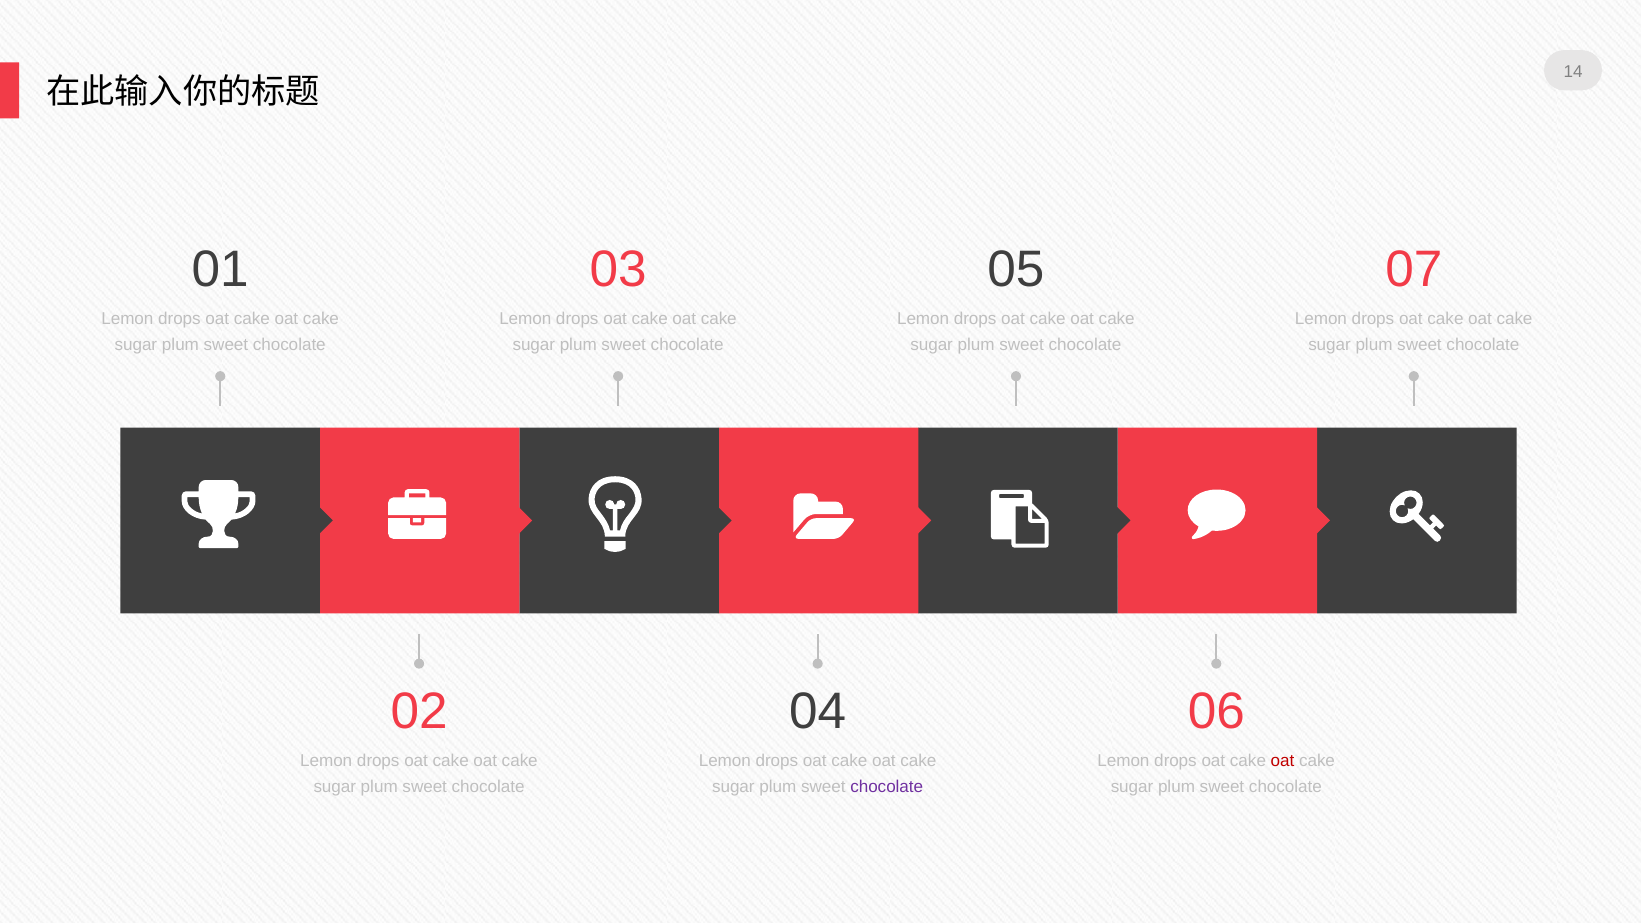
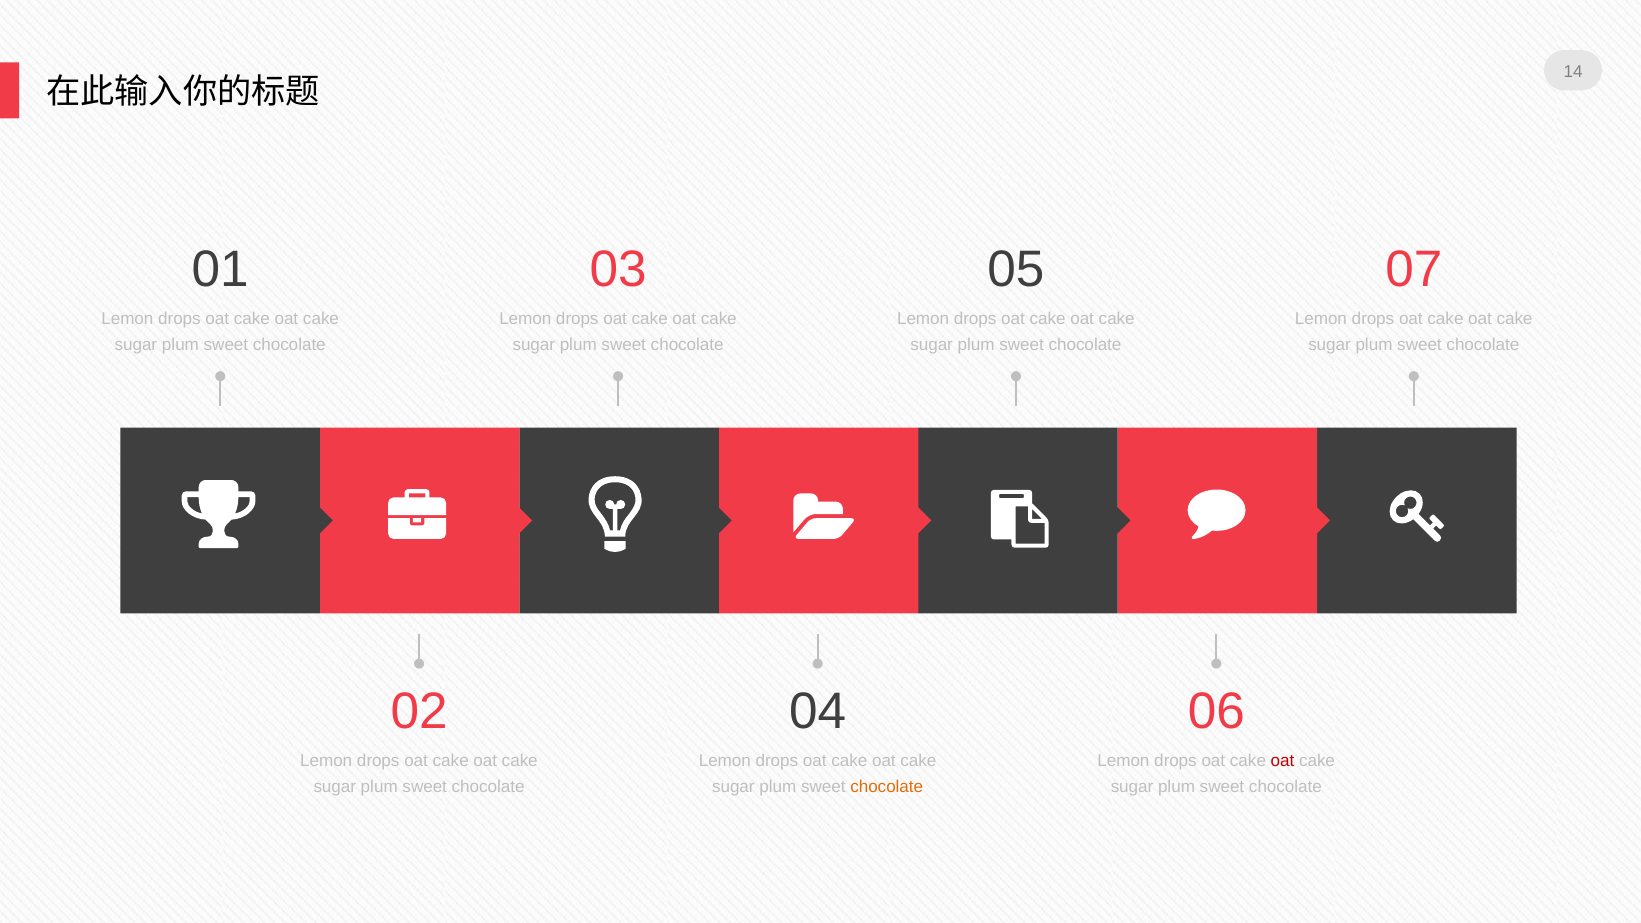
chocolate colour: purple -> orange (887, 787)
